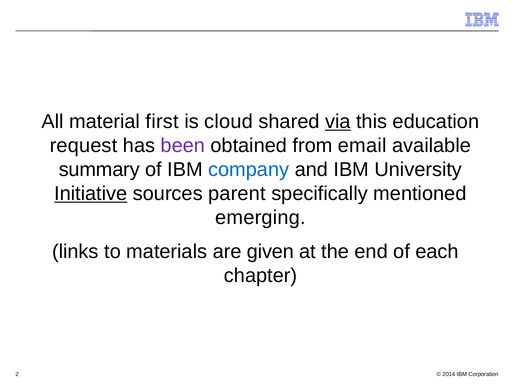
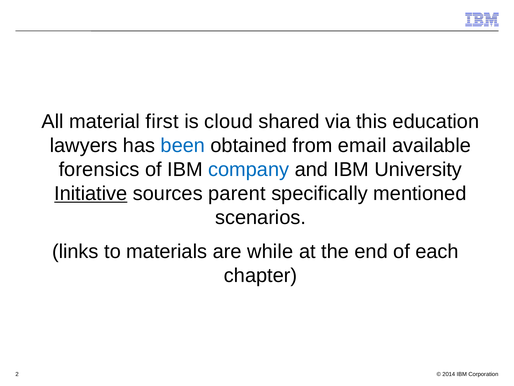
via underline: present -> none (338, 121)
request: request -> lawyers (84, 145)
been colour: purple -> blue (183, 145)
summary: summary -> forensics (99, 169)
emerging: emerging -> scenarios (261, 217)
given: given -> while (270, 251)
